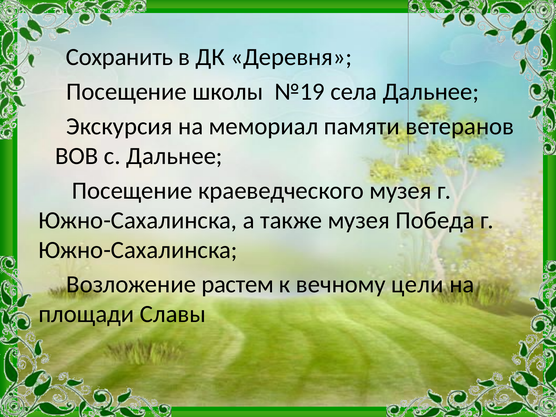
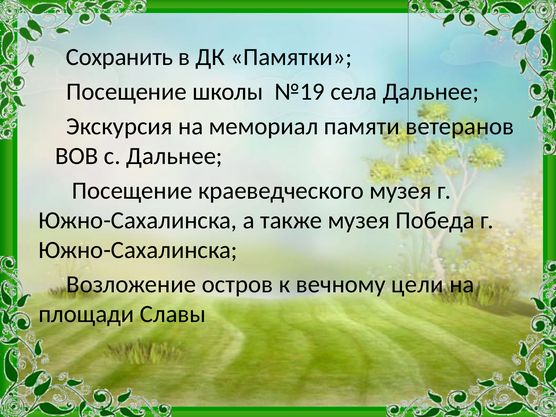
Деревня: Деревня -> Памятки (291, 57)
растем: растем -> остров (237, 284)
